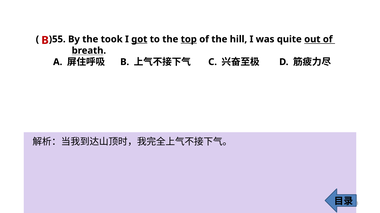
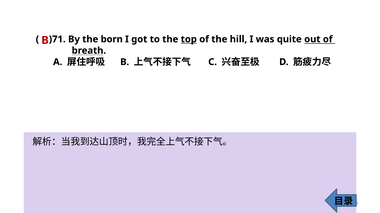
)55: )55 -> )71 (57, 39)
took: took -> born (112, 39)
got underline: present -> none (139, 39)
